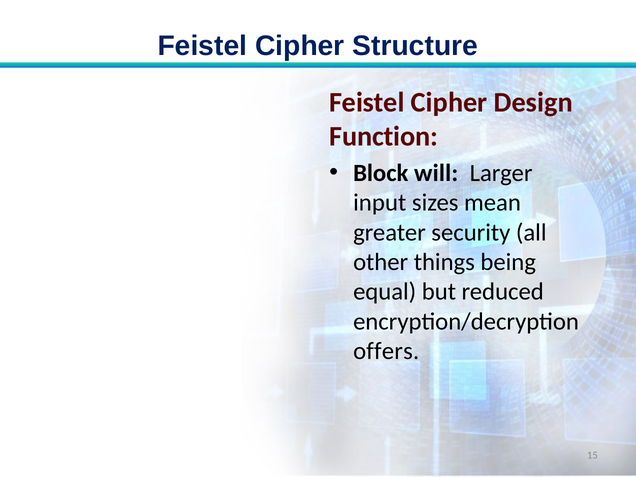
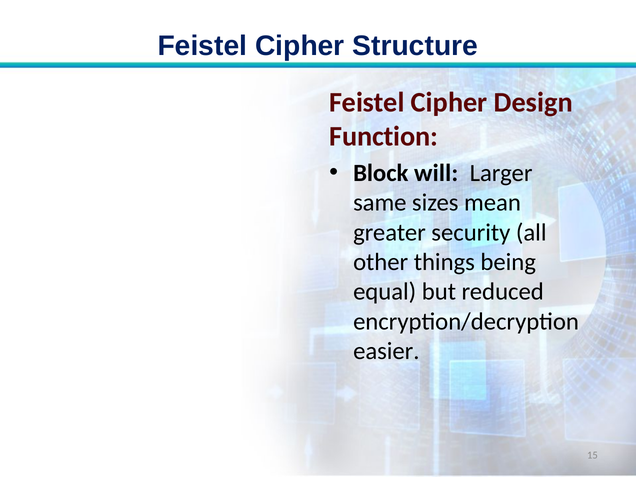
input: input -> same (380, 203)
offers: offers -> easier (386, 351)
